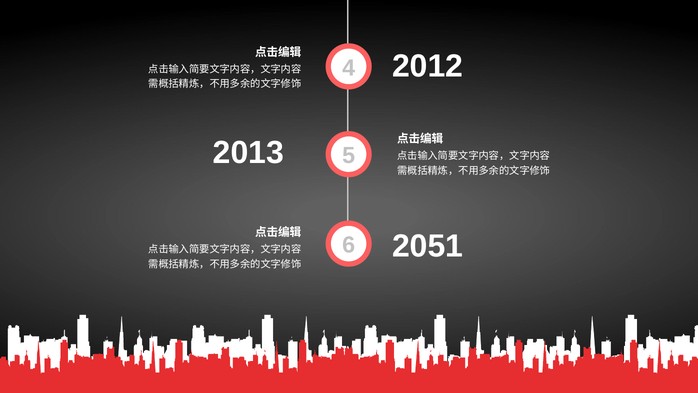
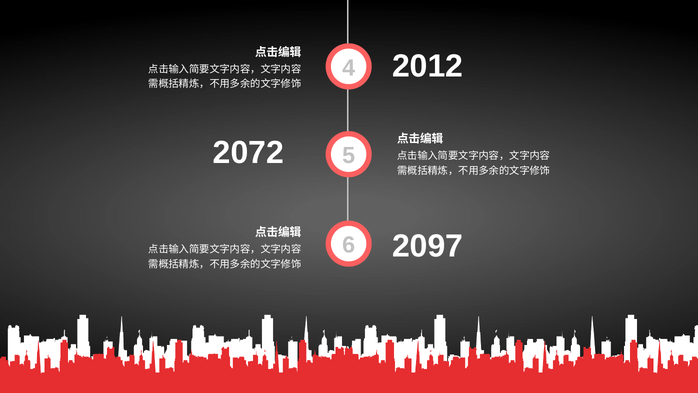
2013: 2013 -> 2072 (248, 152)
2051: 2051 -> 2097 (428, 246)
